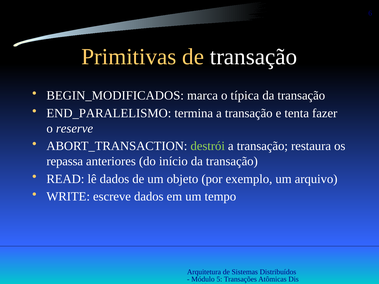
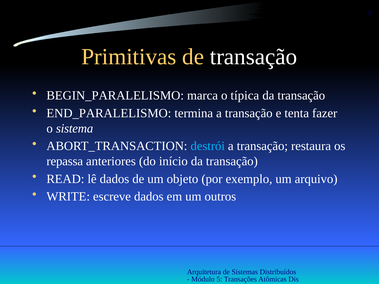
BEGIN_MODIFICADOS: BEGIN_MODIFICADOS -> BEGIN_PARALELISMO (115, 96)
reserve: reserve -> sistema (75, 128)
destrói colour: light green -> light blue (208, 146)
tempo: tempo -> outros (220, 197)
